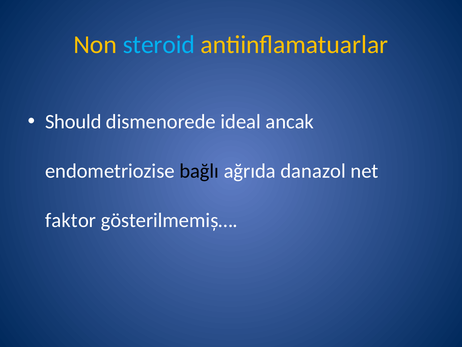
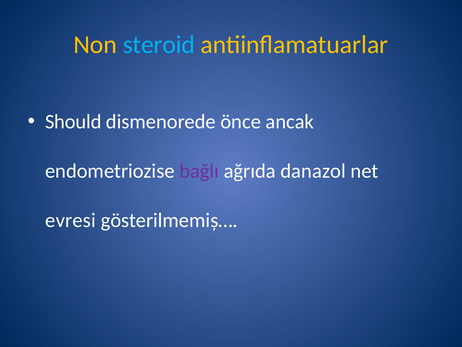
ideal: ideal -> önce (241, 122)
bağlı colour: black -> purple (199, 171)
faktor: faktor -> evresi (71, 220)
